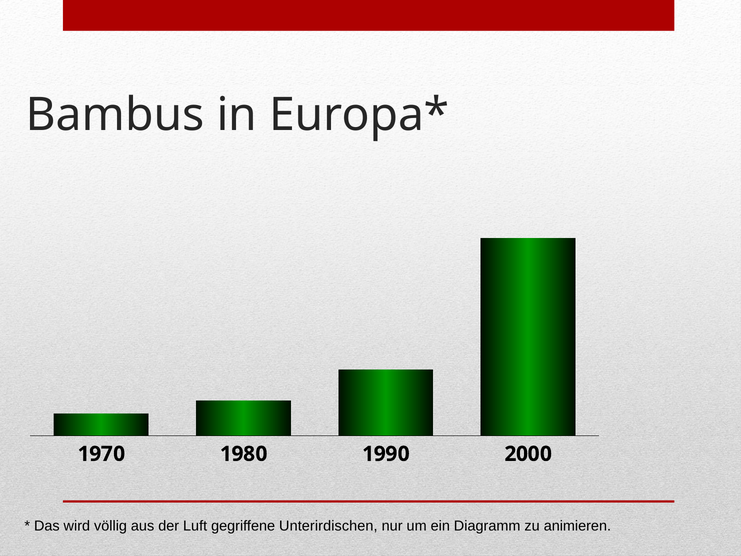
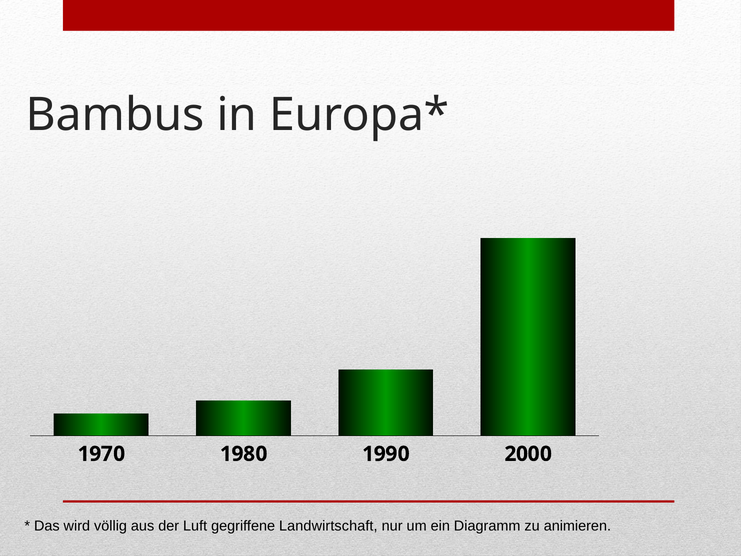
Unterirdischen: Unterirdischen -> Landwirtschaft (328, 526)
